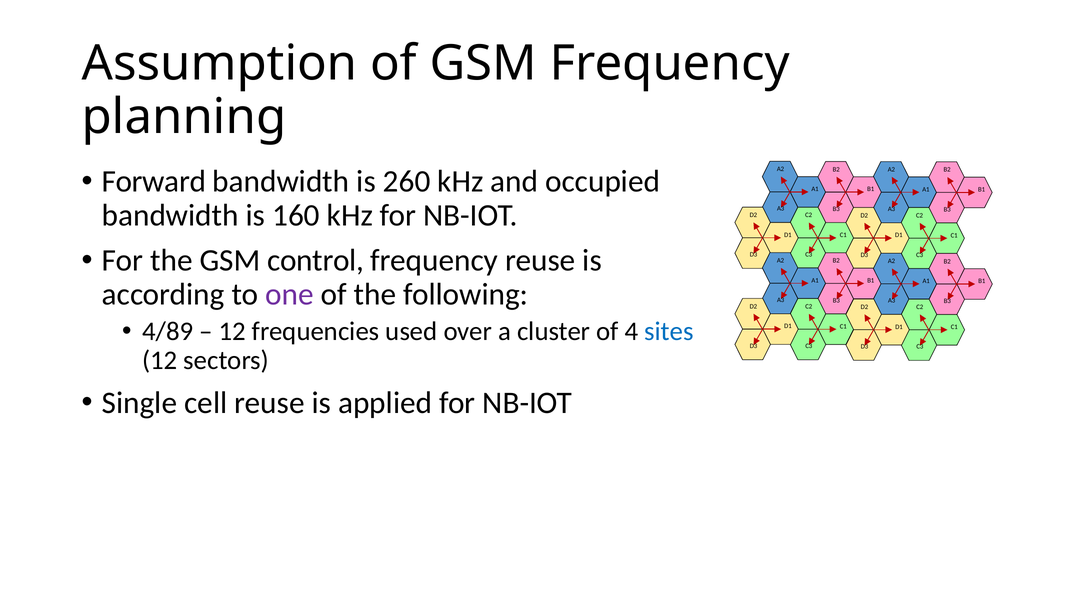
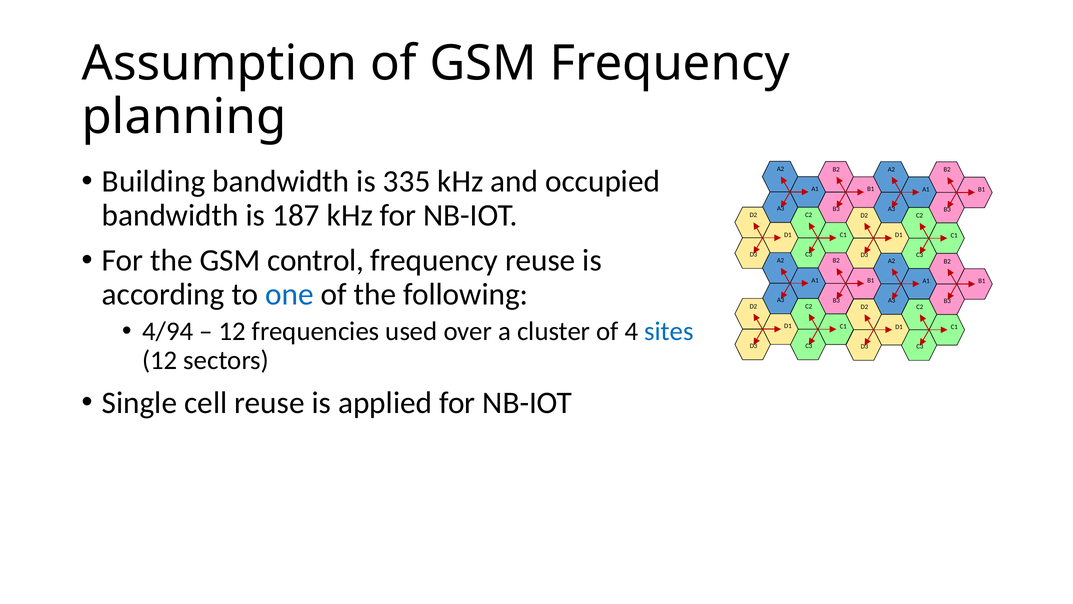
Forward: Forward -> Building (154, 181)
260: 260 -> 335 (407, 181)
160: 160 -> 187 (296, 215)
one colour: purple -> blue (289, 294)
4/89: 4/89 -> 4/94 (168, 331)
